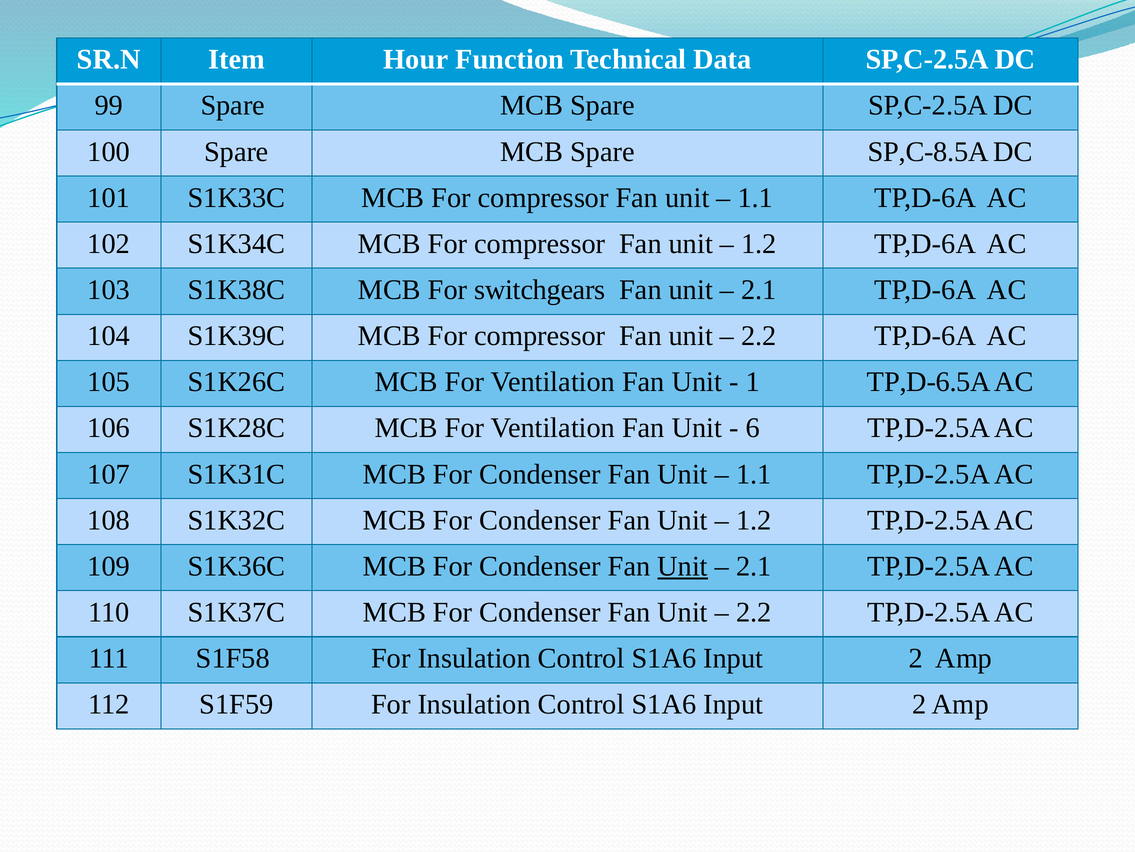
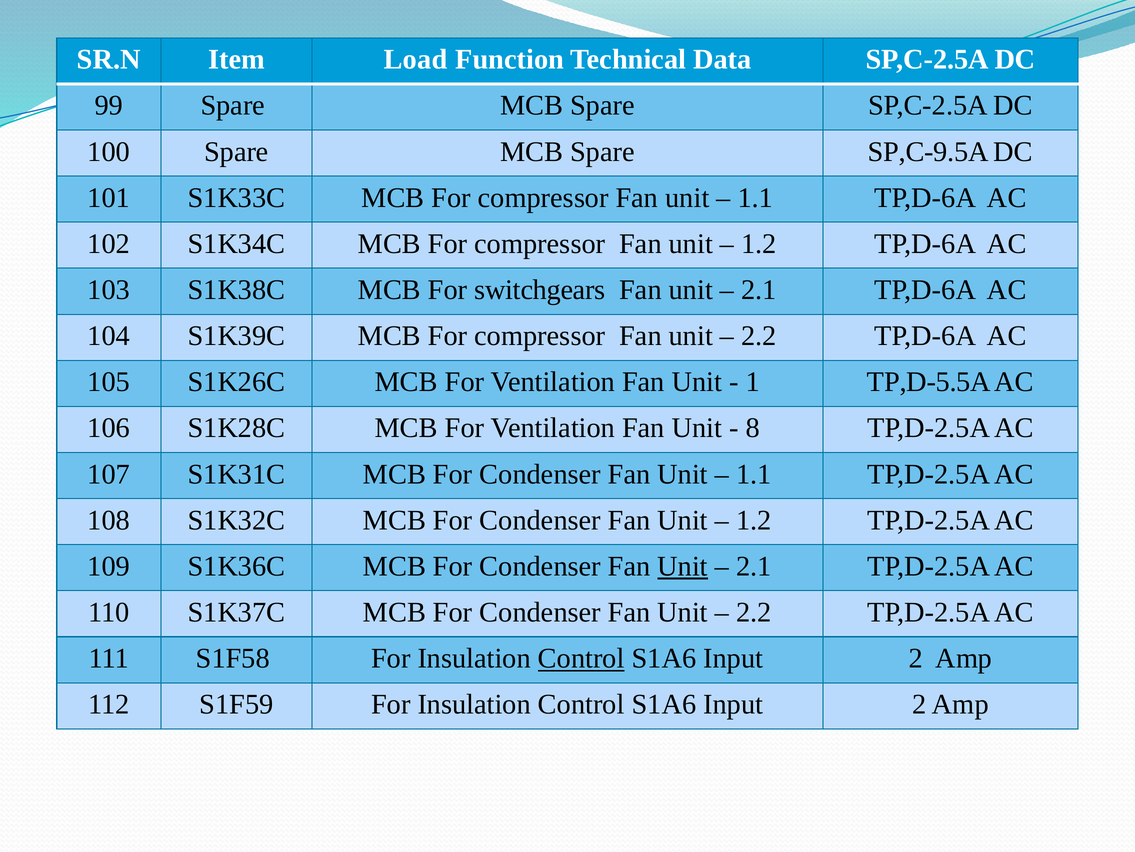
Hour: Hour -> Load (416, 59)
SP,C-8.5A: SP,C-8.5A -> SP,C-9.5A (928, 152)
TP,D-6.5A: TP,D-6.5A -> TP,D-5.5A (929, 382)
6: 6 -> 8 (753, 428)
Control underline: none -> present (581, 658)
